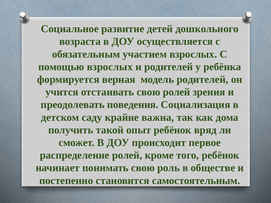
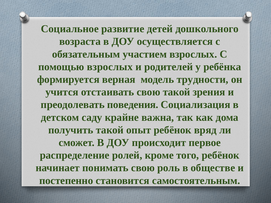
модель родителей: родителей -> трудности (203, 80)
свою ролей: ролей -> такой (177, 92)
